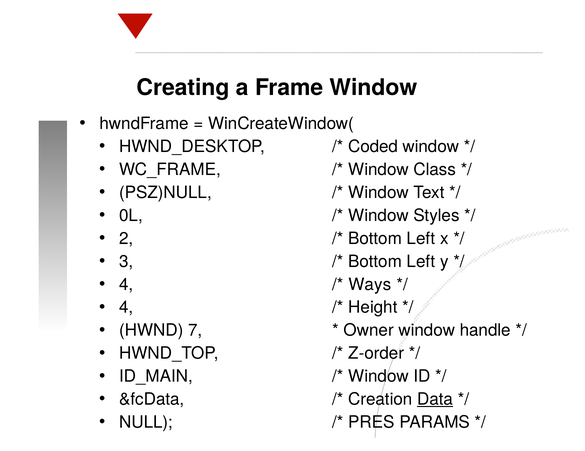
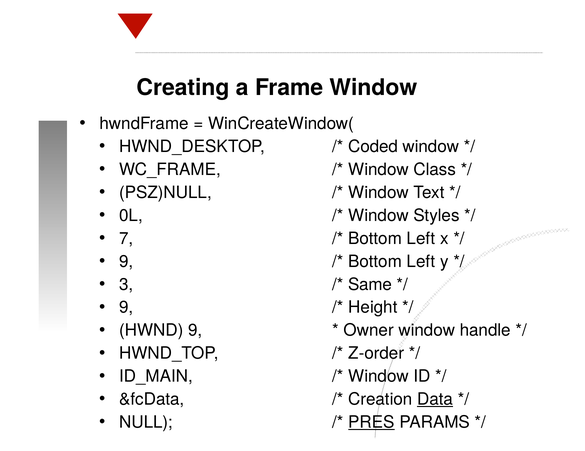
2: 2 -> 7 (126, 238)
3: 3 -> 9 (126, 261)
4: 4 -> 3 (126, 284)
Ways: Ways -> Same (370, 284)
4: 4 -> 9 (126, 307)
HWND 7: 7 -> 9 (195, 330)
PRES underline: none -> present (371, 422)
